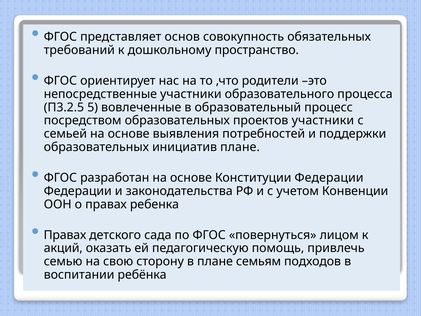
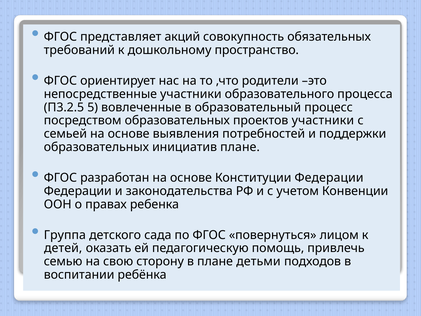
основ: основ -> акций (182, 37)
Правах: Правах -> Группа (65, 235)
акций: акций -> детей (63, 248)
семьям: семьям -> детьми (258, 261)
